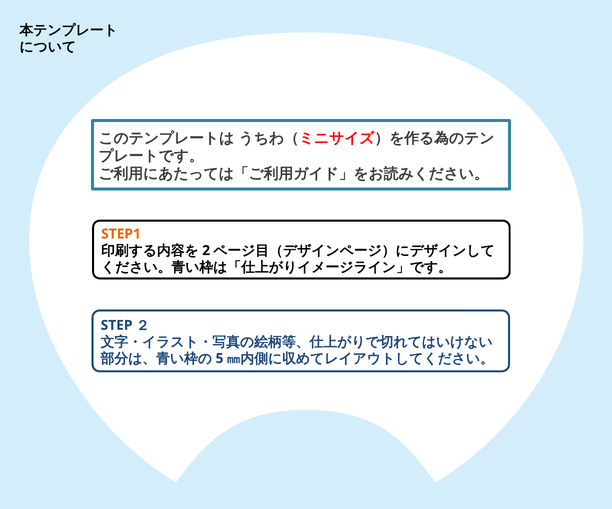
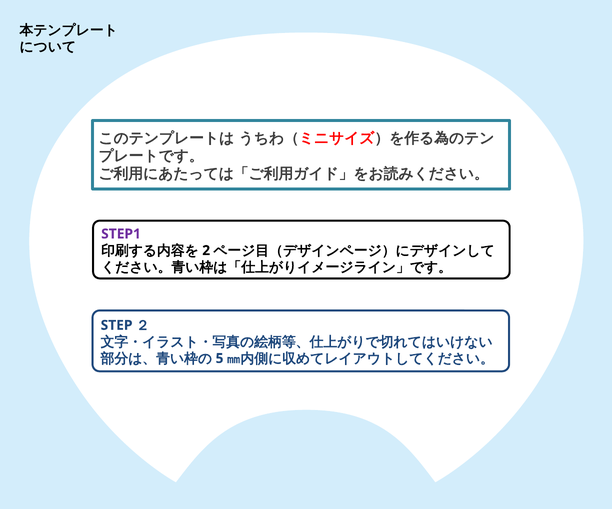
STEP1 colour: orange -> purple (121, 234)
